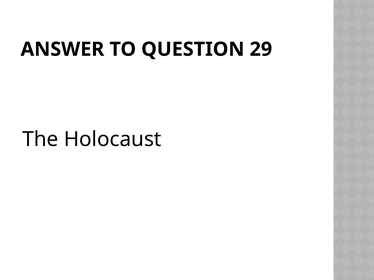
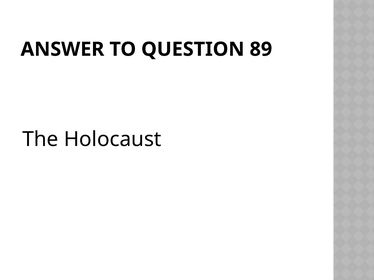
29: 29 -> 89 (261, 49)
